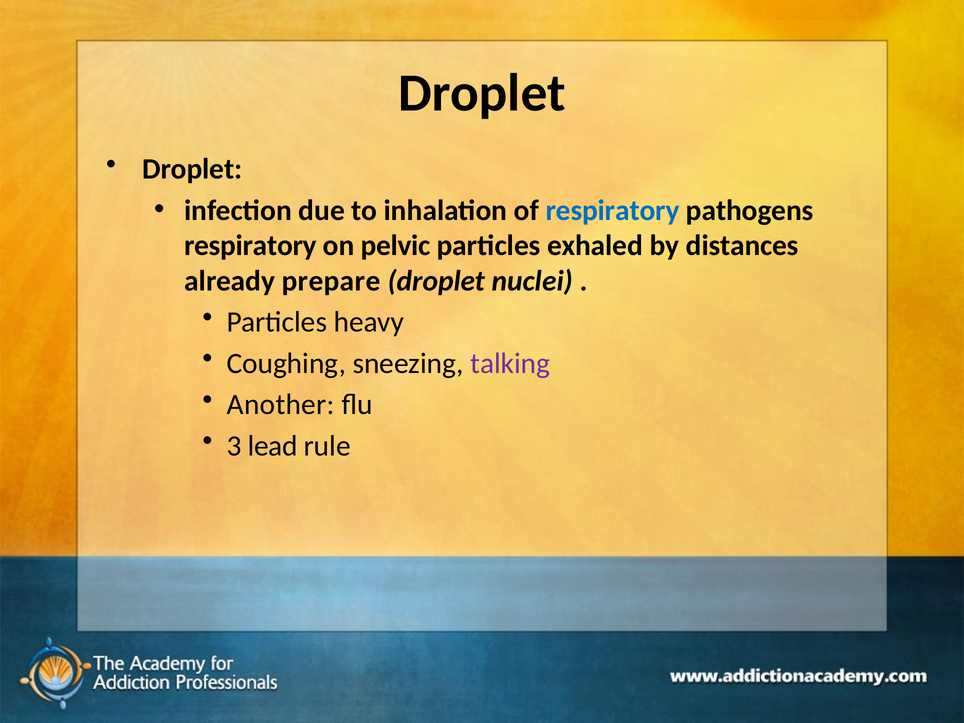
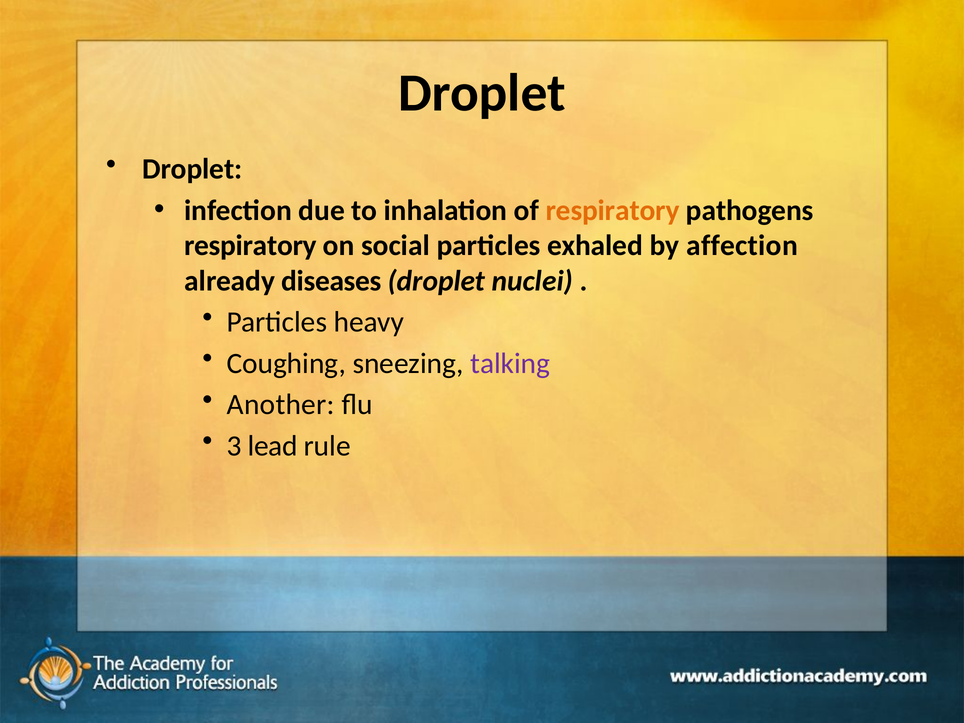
respiratory colour: blue -> orange (613, 210)
pelvic: pelvic -> social (396, 246)
distances: distances -> affection (742, 246)
prepare: prepare -> diseases (331, 281)
